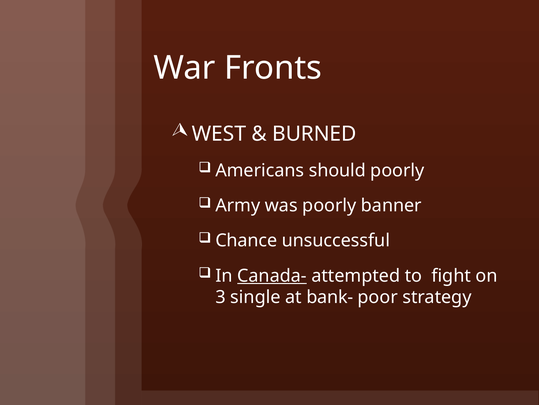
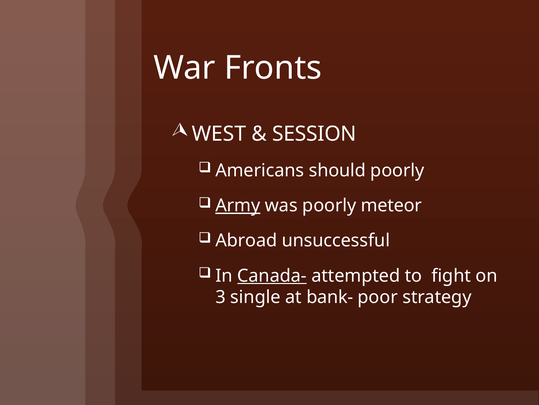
BURNED: BURNED -> SESSION (314, 134)
Army underline: none -> present (238, 205)
banner: banner -> meteor (391, 205)
Chance: Chance -> Abroad (246, 240)
